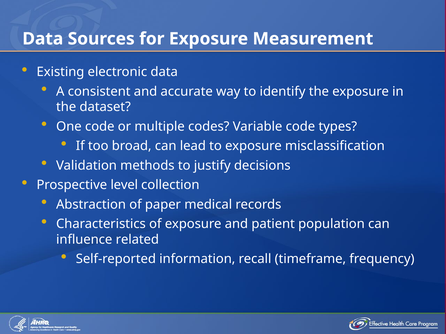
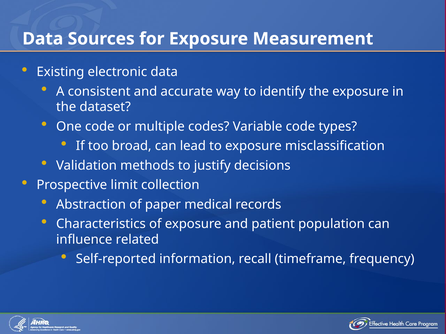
level: level -> limit (124, 185)
